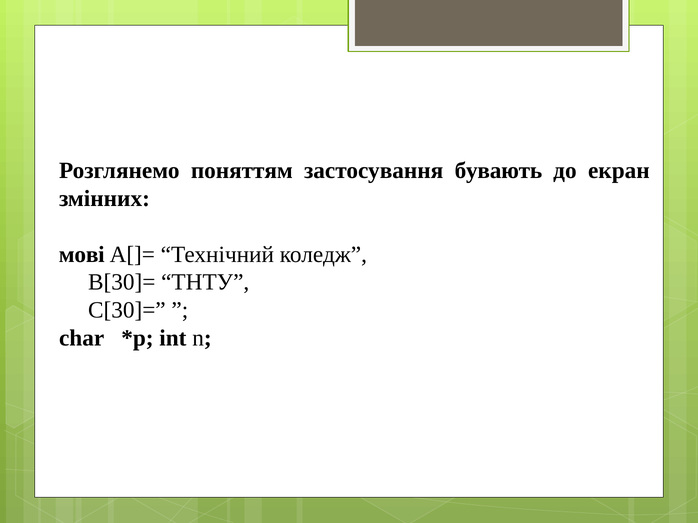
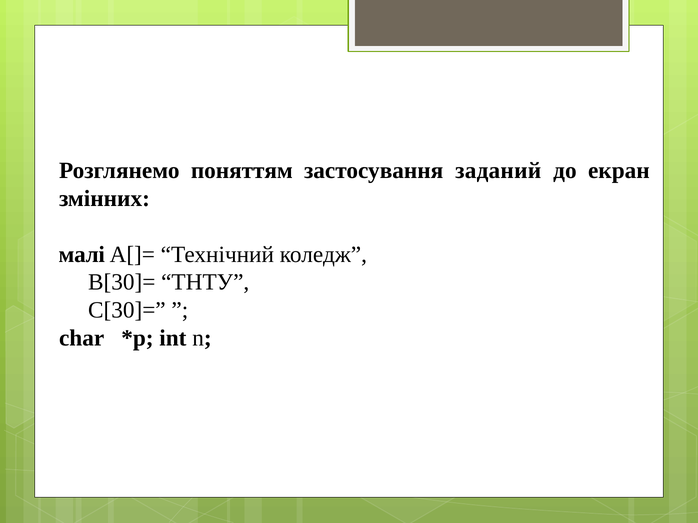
бувають: бувають -> заданий (498, 171)
мові: мові -> малі (82, 255)
